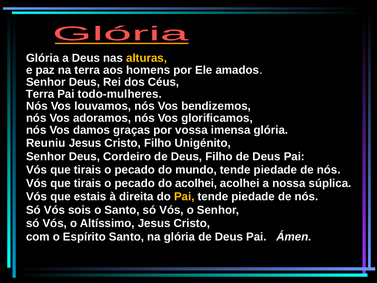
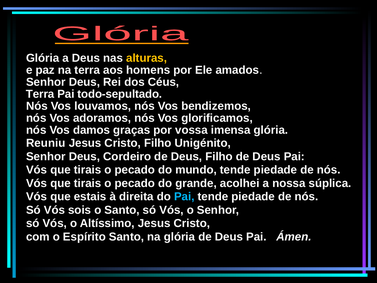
todo-mulheres: todo-mulheres -> todo-sepultado (120, 94)
do acolhei: acolhei -> grande (196, 183)
Pai colour: yellow -> light blue (184, 196)
